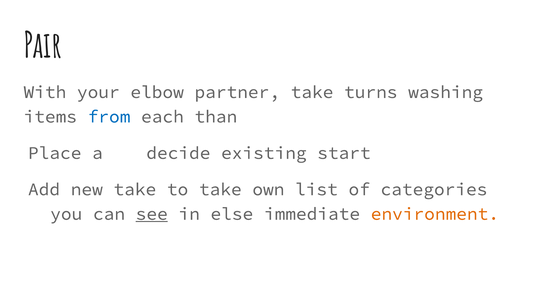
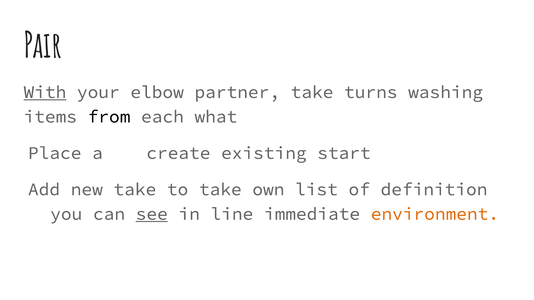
With underline: none -> present (45, 92)
from colour: blue -> black (109, 117)
than: than -> what (216, 117)
decide: decide -> create (178, 153)
categories: categories -> definition (434, 190)
else: else -> line (232, 214)
